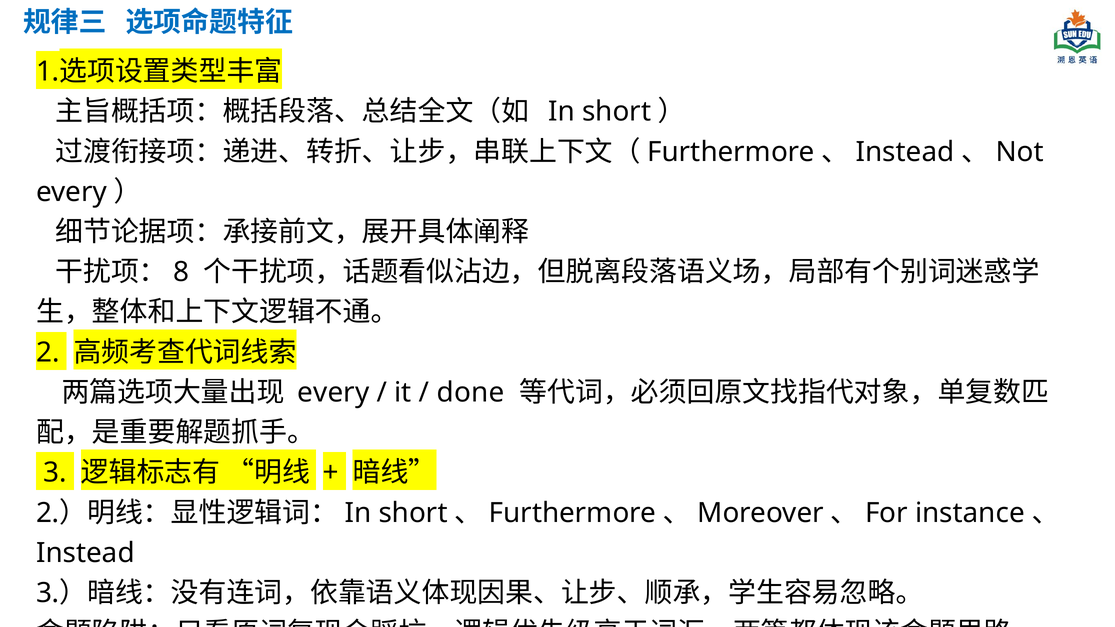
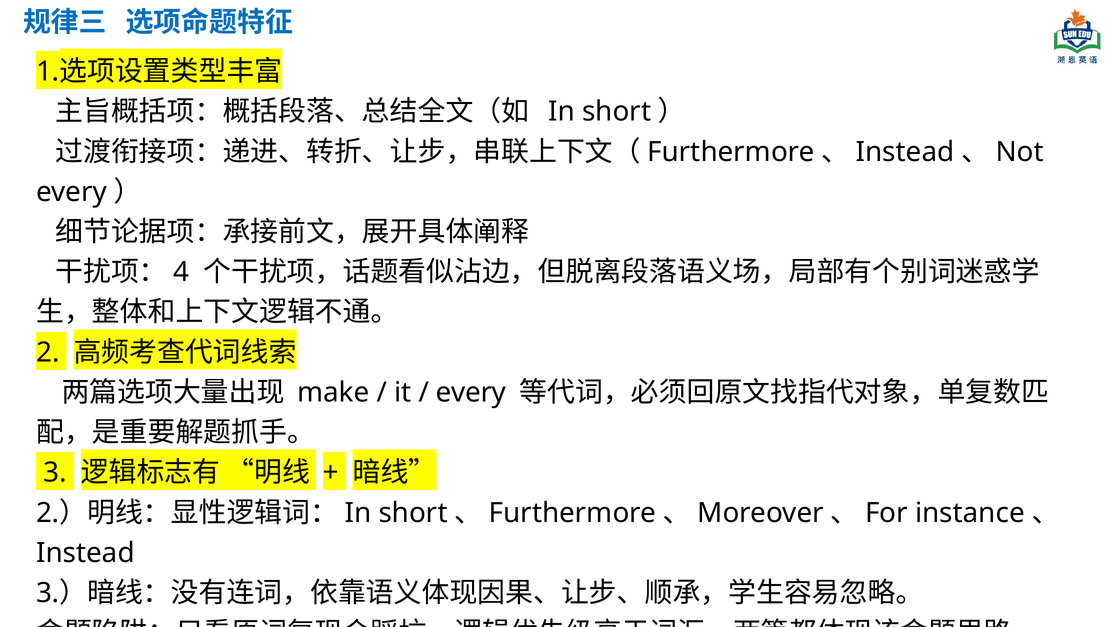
8: 8 -> 4 (181, 272)
every: every -> make (333, 393)
done: done -> every (471, 393)
